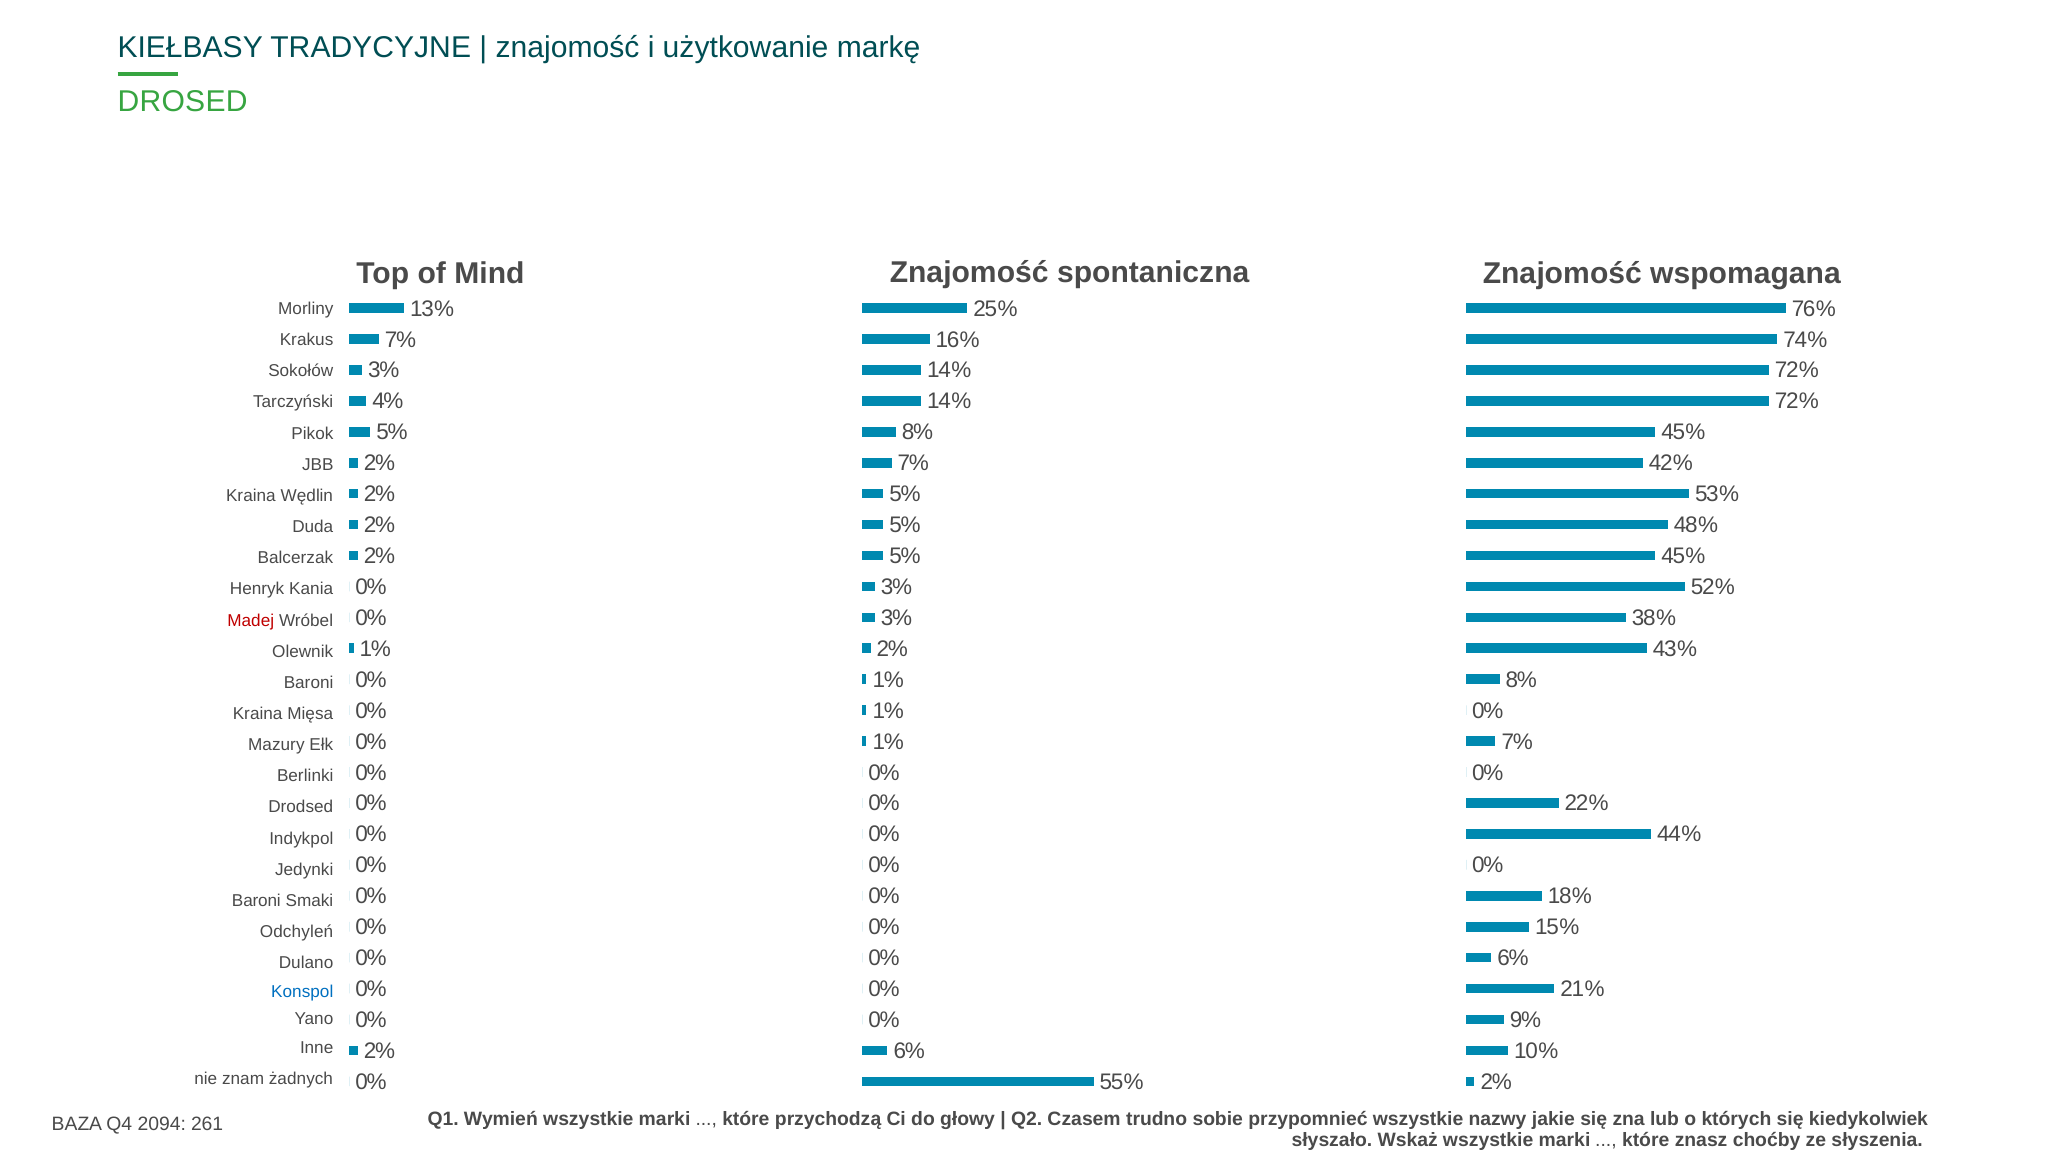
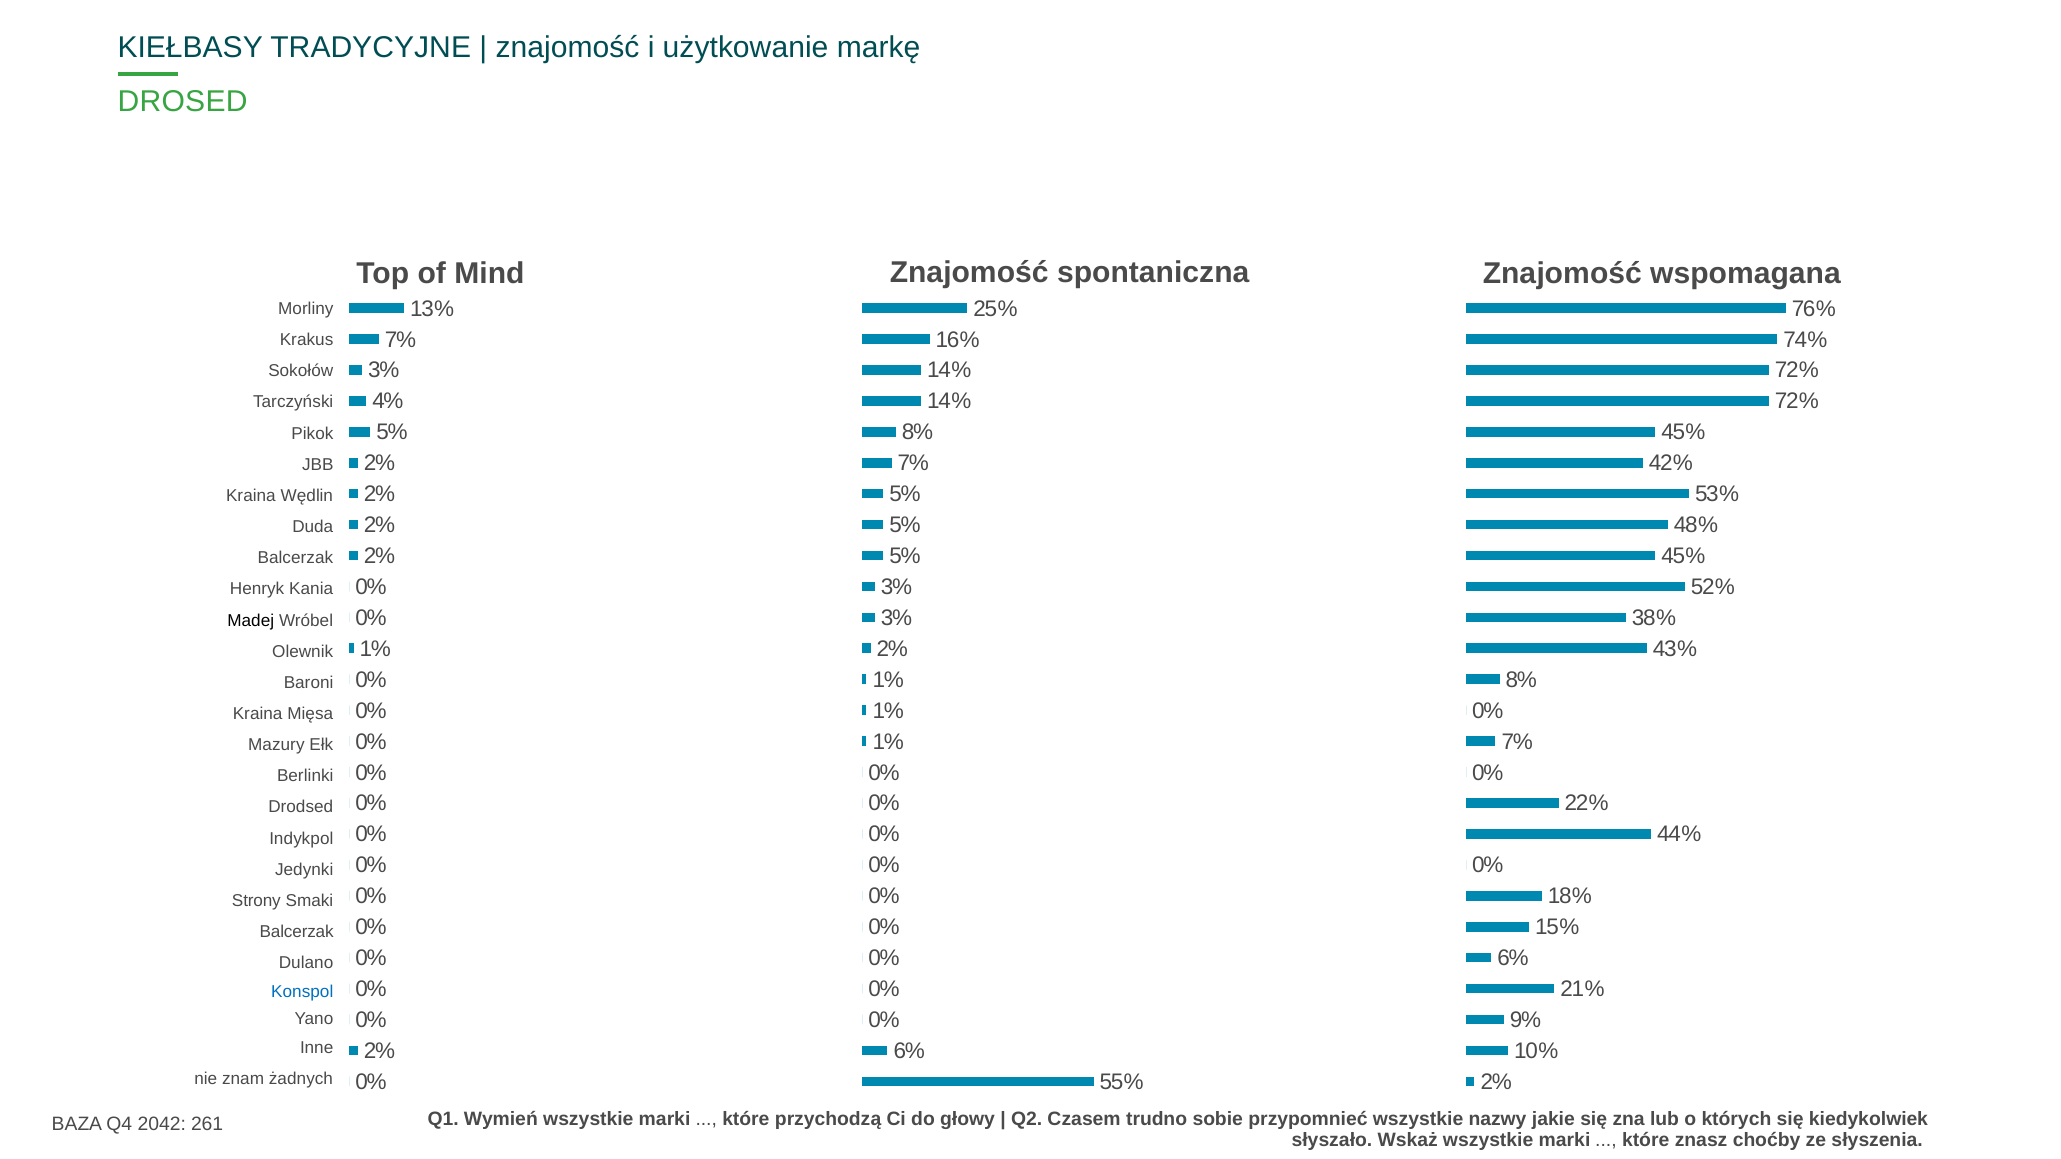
Madej colour: red -> black (251, 621)
Baroni: Baroni -> Strony (256, 901)
Odchyleń: Odchyleń -> Balcerzak (297, 932)
2094: 2094 -> 2042 (162, 1125)
